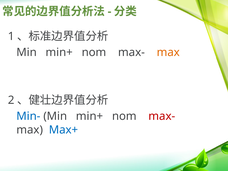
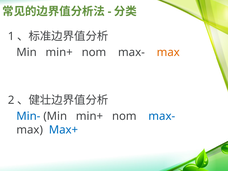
max- colour: red -> blue (162, 116)
